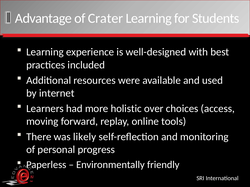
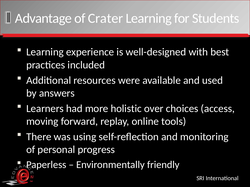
internet: internet -> answers (57, 93)
likely: likely -> using (85, 137)
